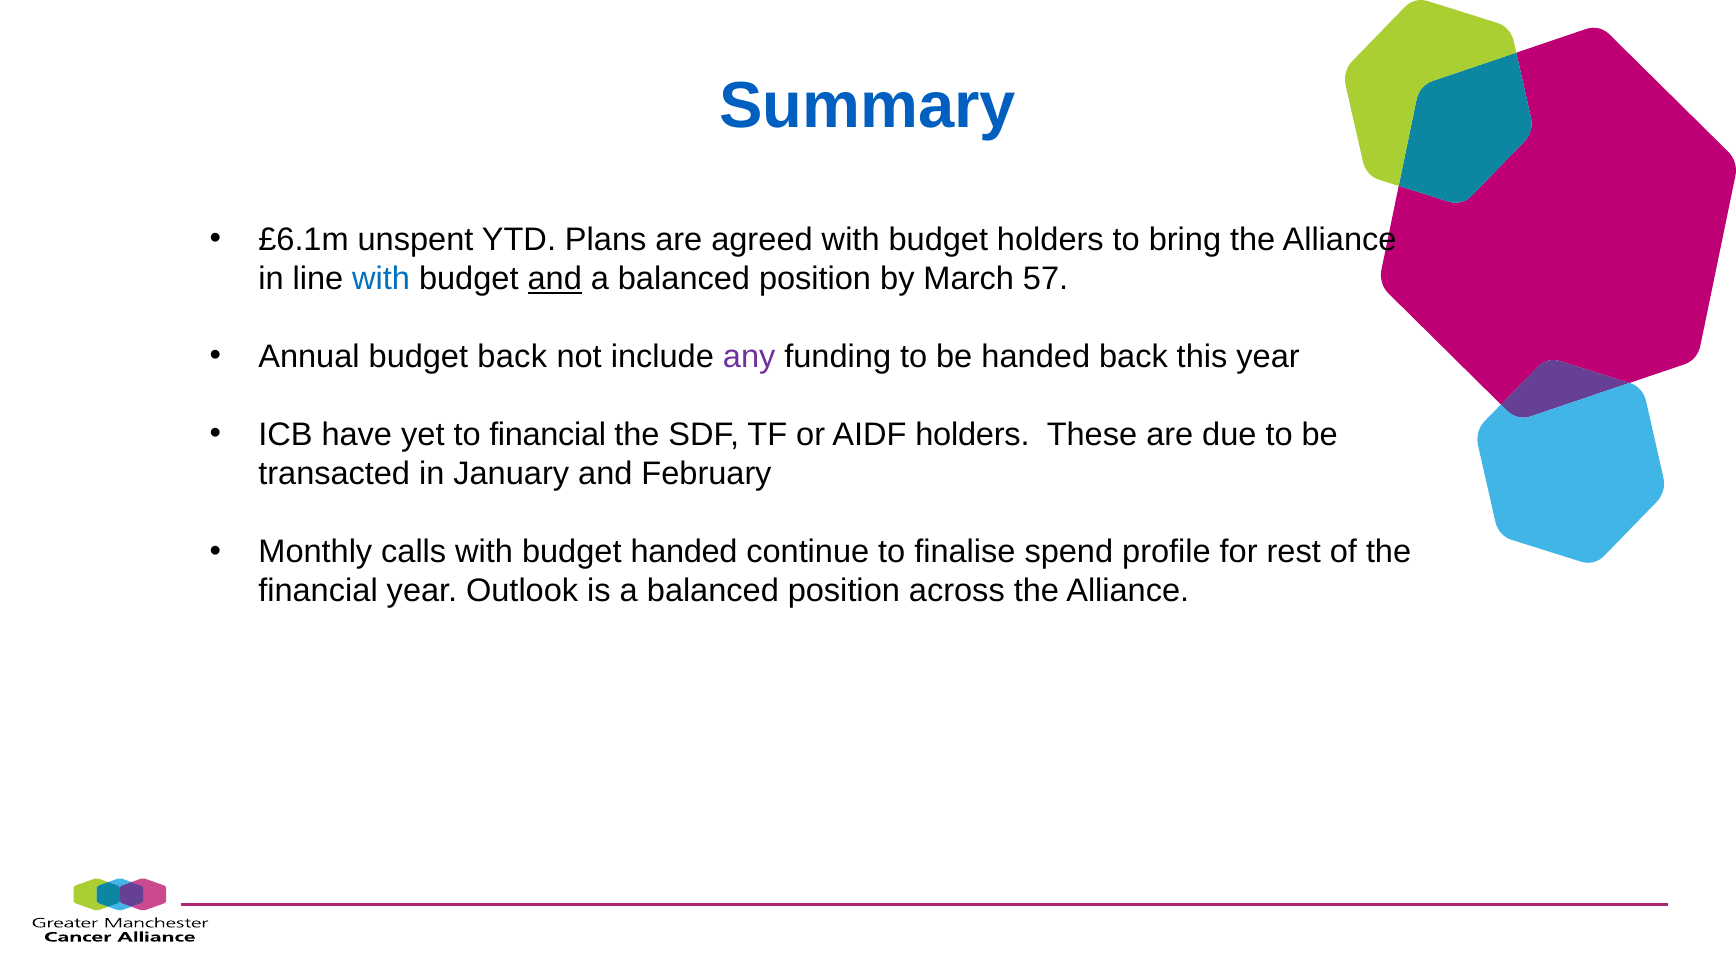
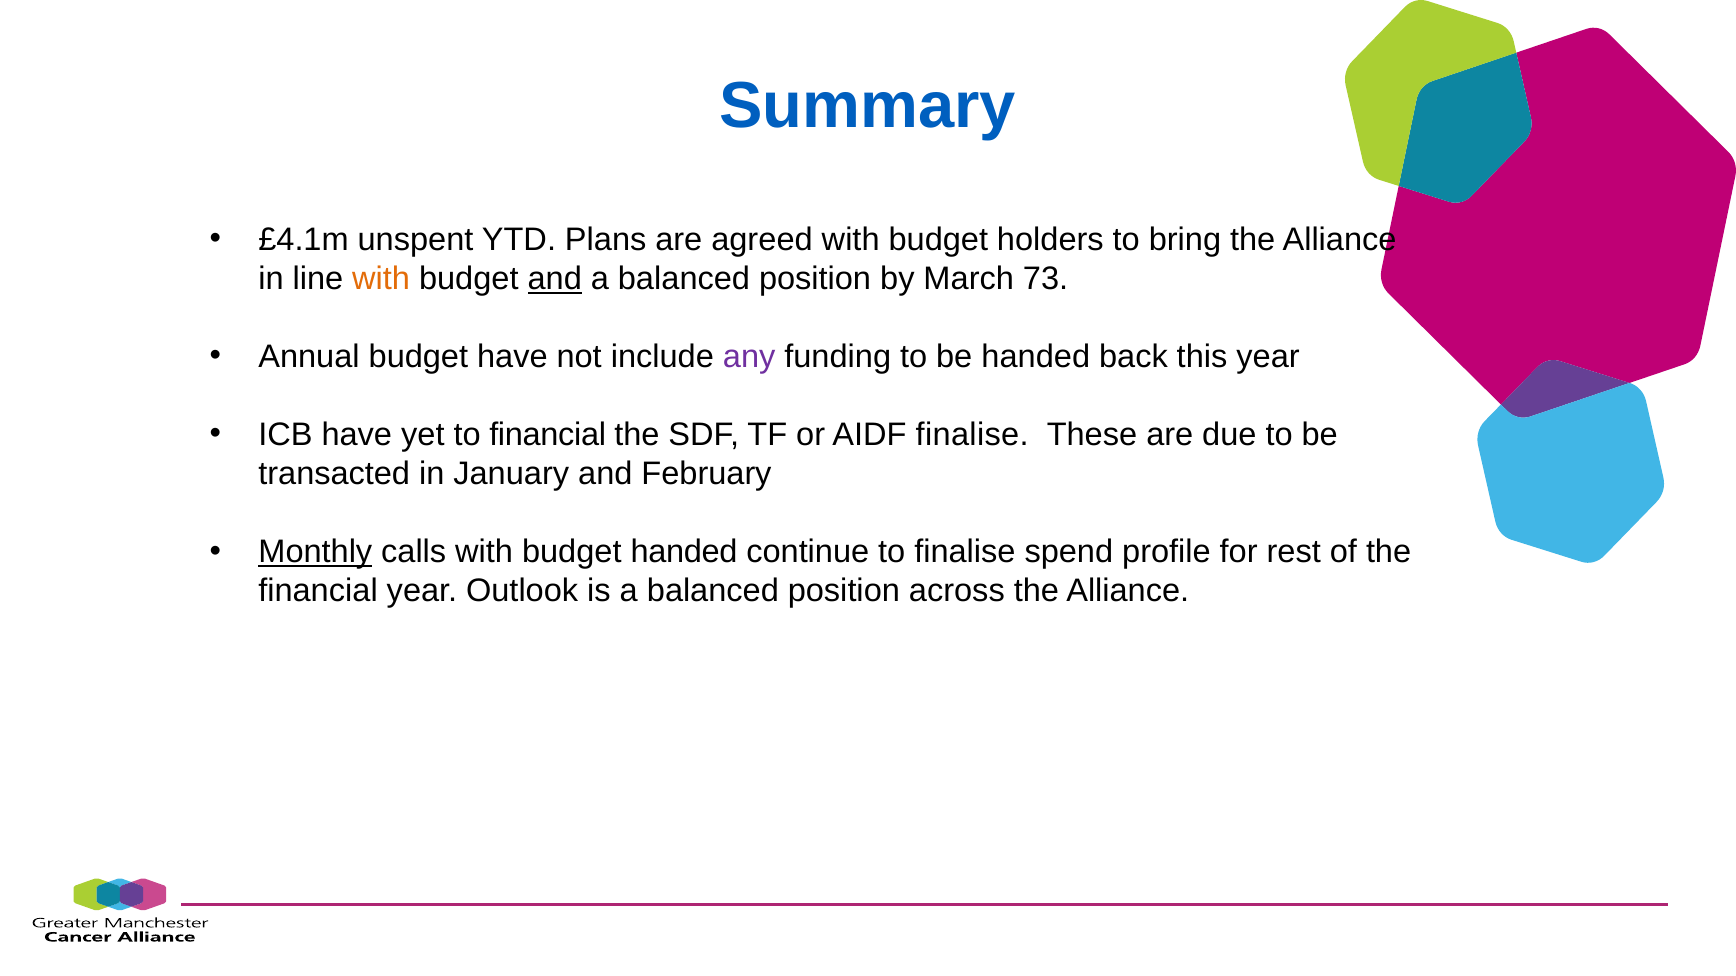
£6.1m: £6.1m -> £4.1m (304, 240)
with colour: blue -> orange (381, 279)
57: 57 -> 73 (1046, 279)
budget back: back -> have (512, 357)
AIDF holders: holders -> finalise (972, 435)
Monthly underline: none -> present (315, 552)
